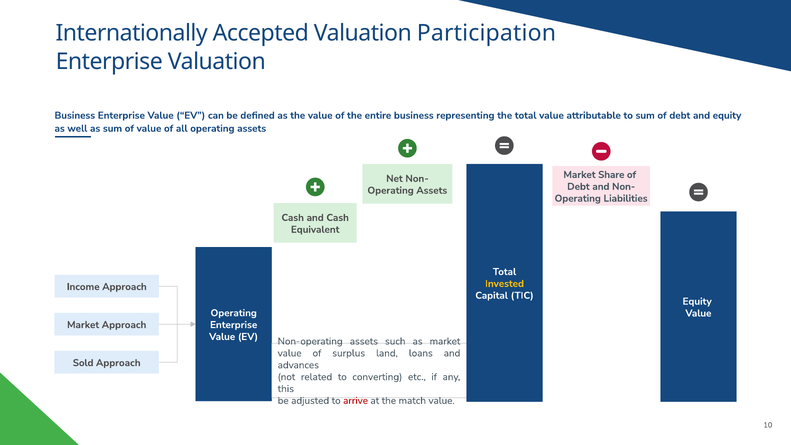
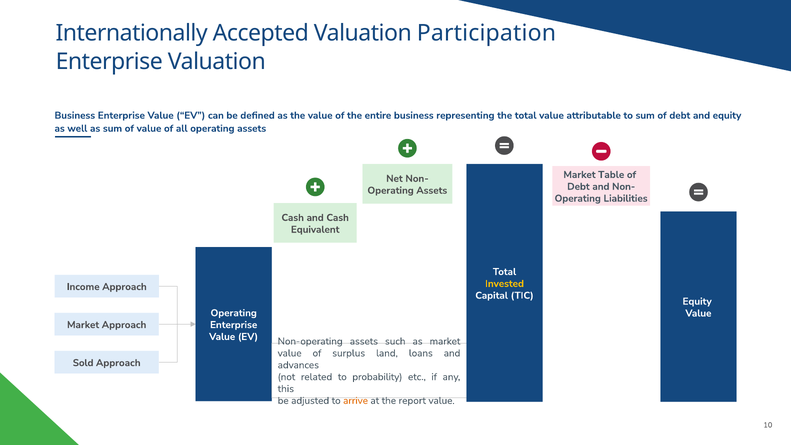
Share: Share -> Table (611, 175)
converting: converting -> probability (377, 377)
arrive colour: red -> orange (356, 401)
match: match -> report (412, 401)
